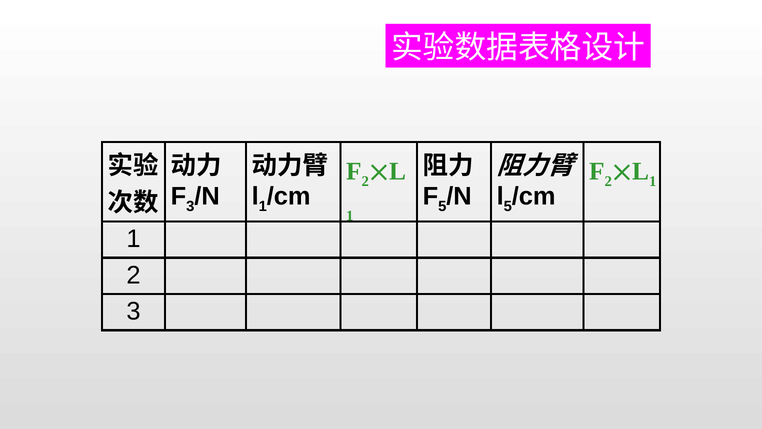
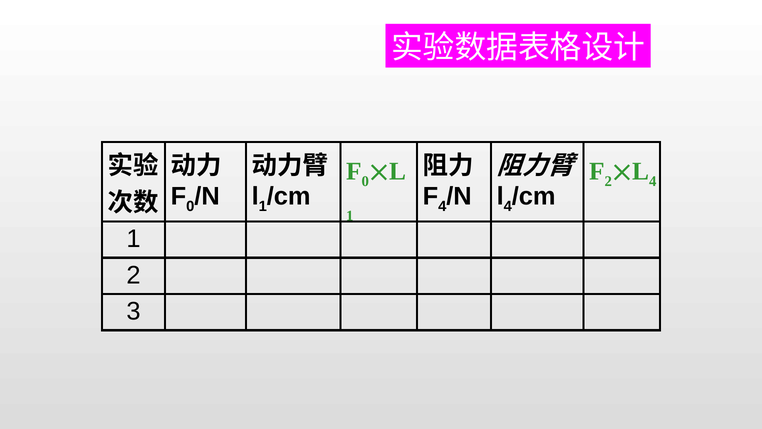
2: 2 -> 0 (365, 181)
1: 1 -> 4 (653, 181)
3: 3 -> 0 (190, 206)
5: 5 -> 4 (442, 206)
5: 5 -> 4 (508, 206)
